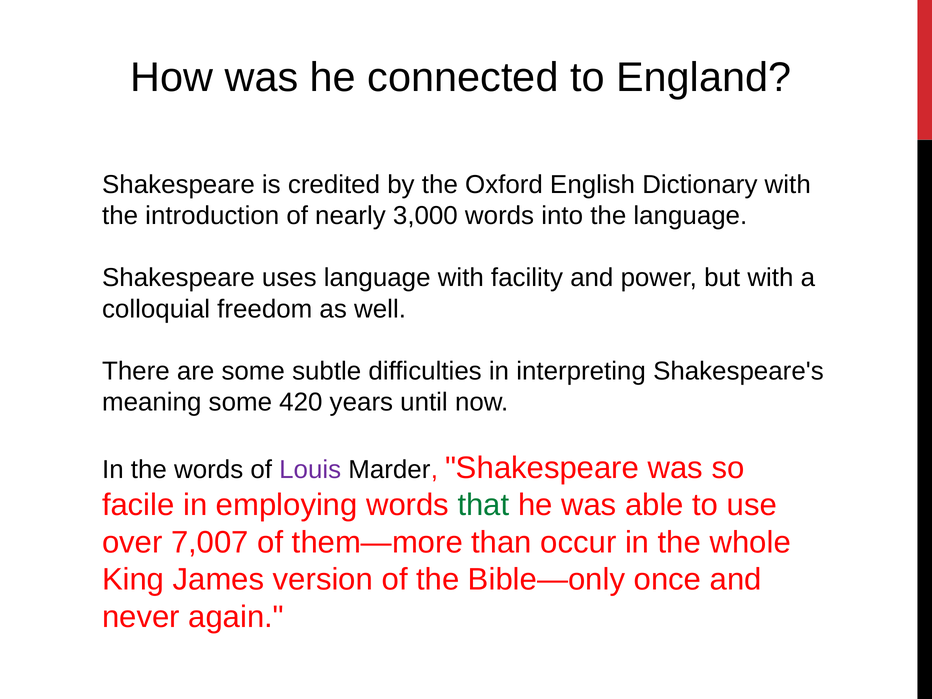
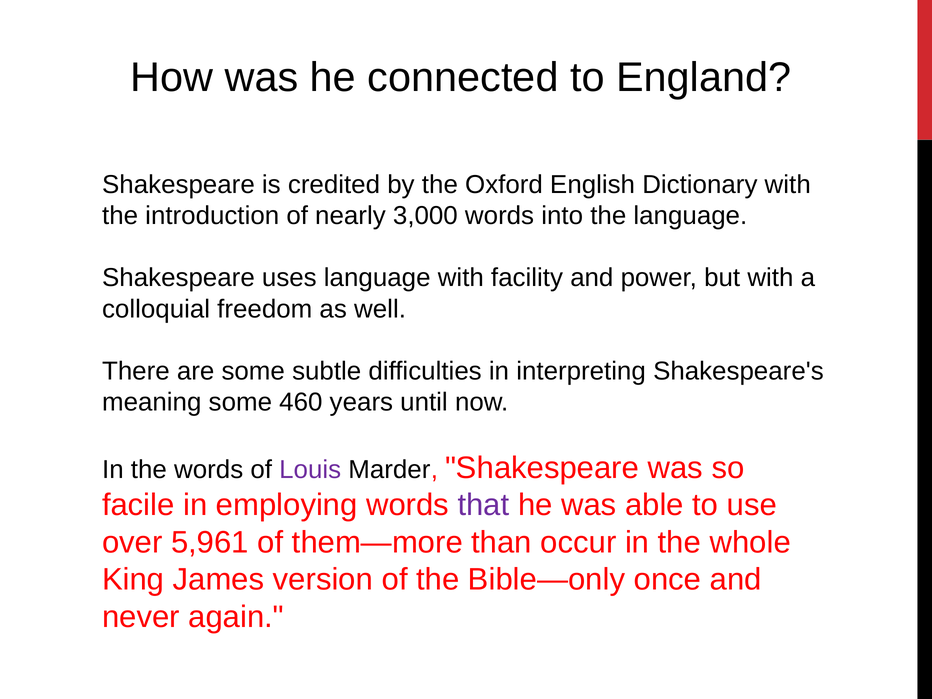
420: 420 -> 460 (301, 402)
that colour: green -> purple (483, 505)
7,007: 7,007 -> 5,961 (210, 542)
